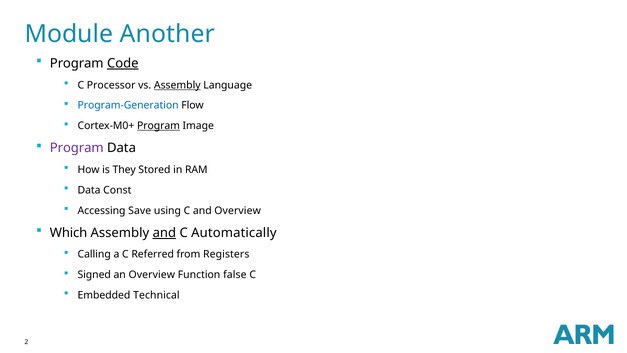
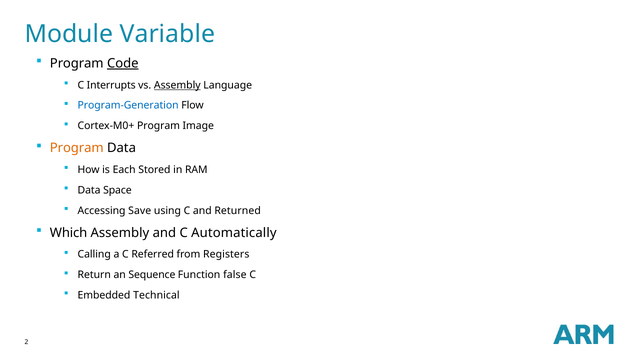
Another: Another -> Variable (167, 34)
Processor: Processor -> Interrupts (111, 85)
Program underline: present -> none (159, 126)
Program colour: purple -> orange (77, 148)
They: They -> Each (124, 170)
Const: Const -> Space (117, 190)
and Overview: Overview -> Returned (238, 210)
and underline: present -> none (164, 233)
Signed: Signed -> Return (94, 275)
an Overview: Overview -> Sequence (152, 275)
